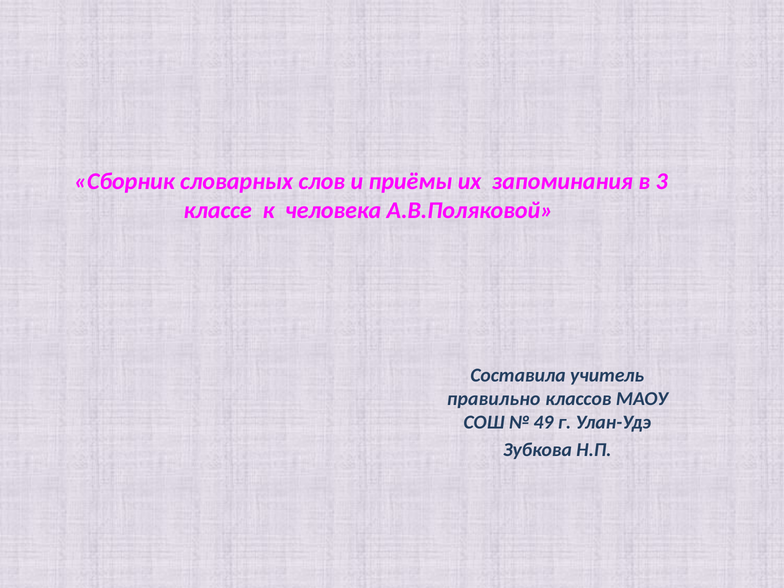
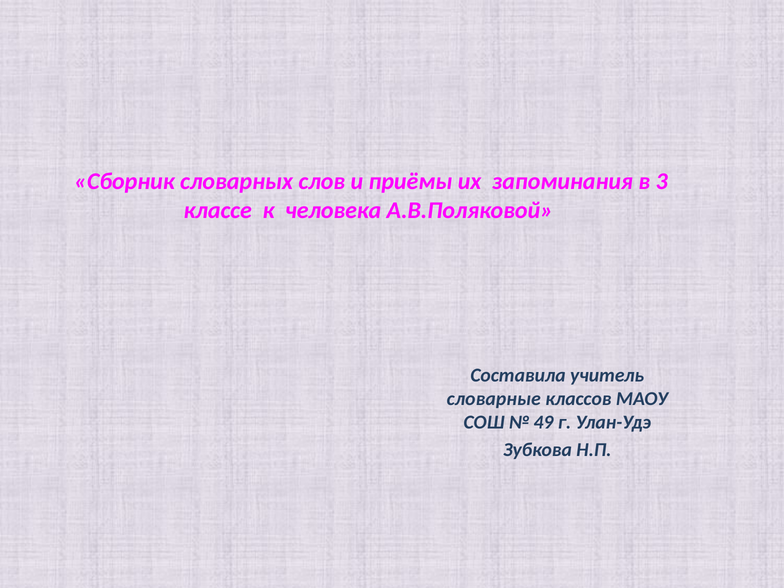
правильно: правильно -> словарные (494, 399)
